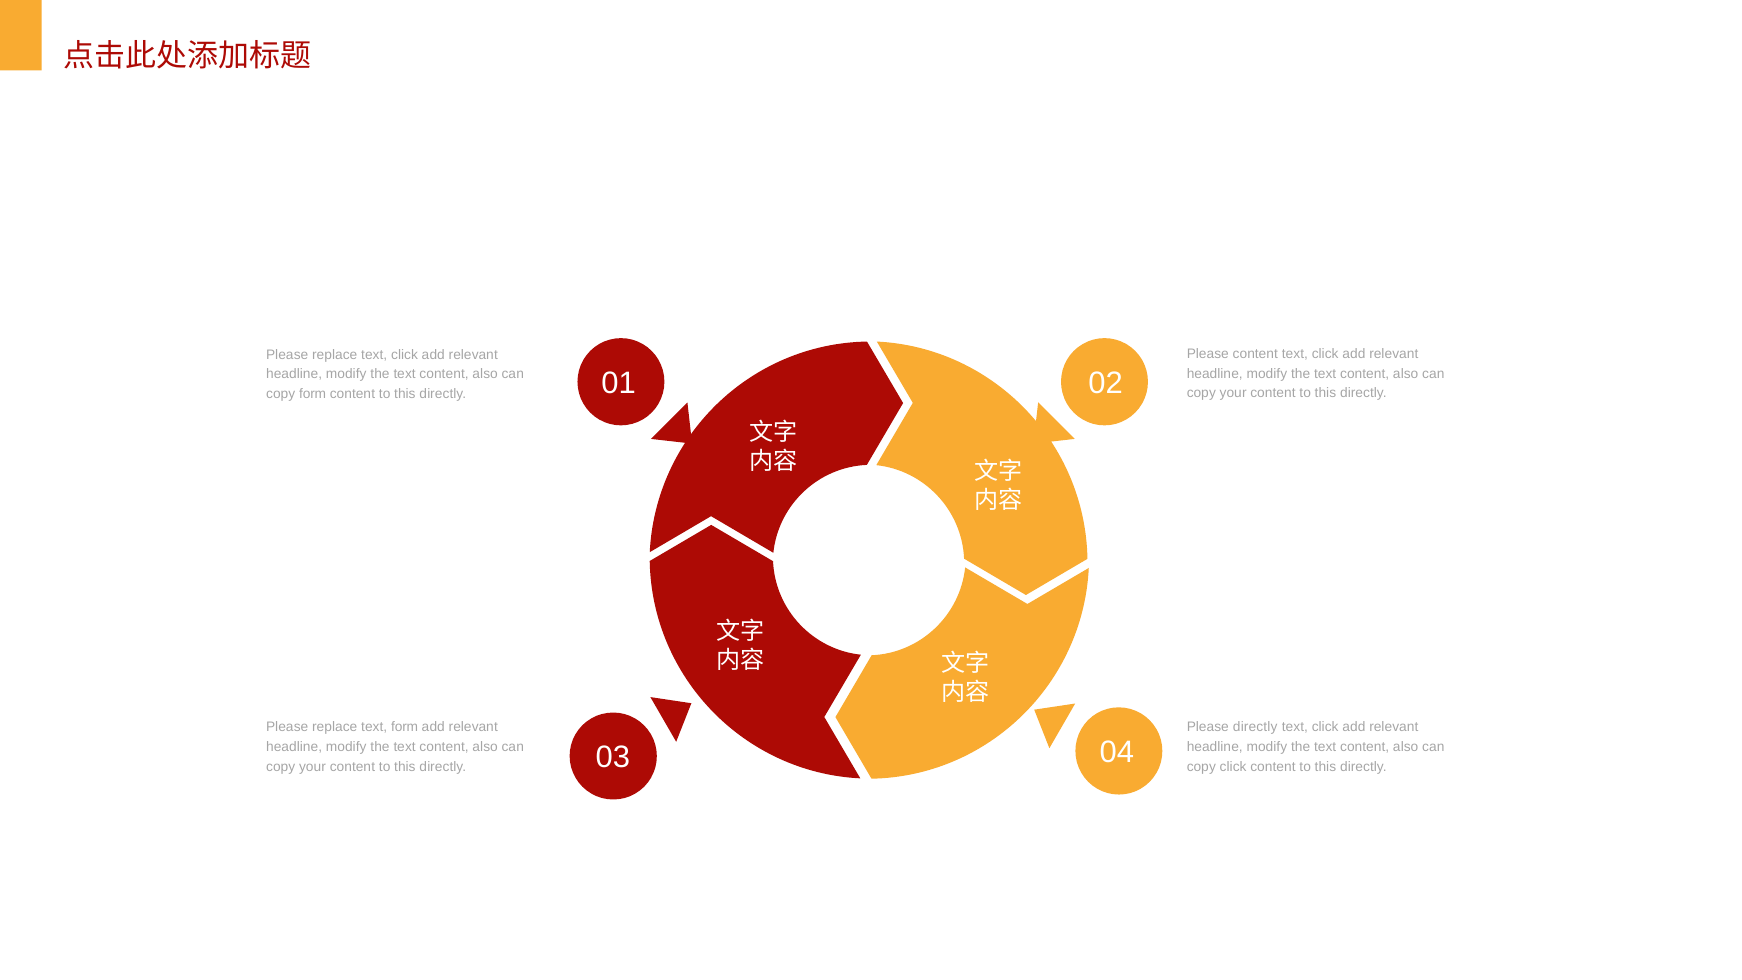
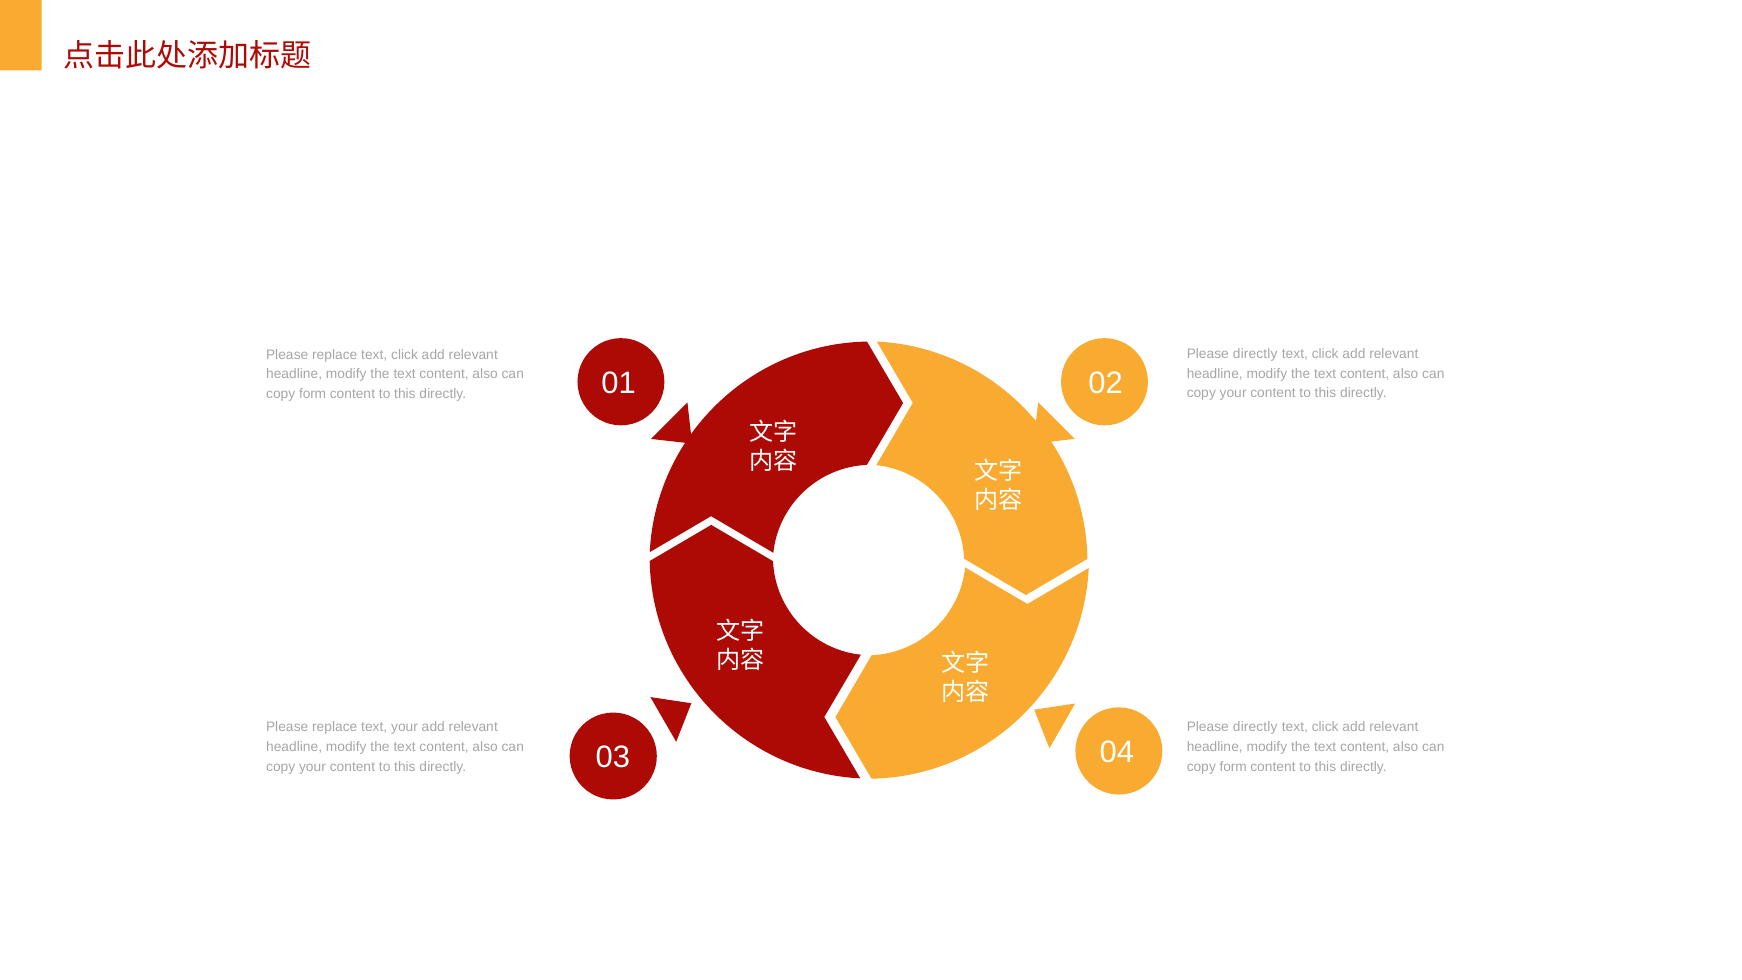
content: content -> directly (1255, 354)
text form: form -> your (405, 727)
click: click -> form (1233, 767)
